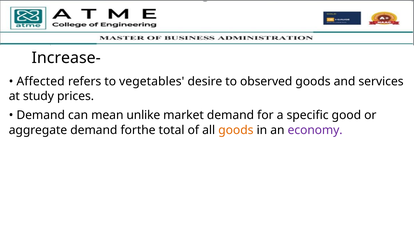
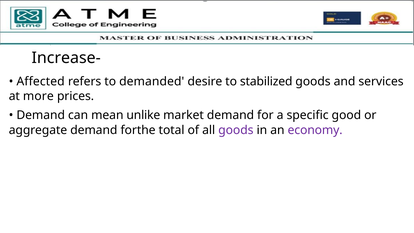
vegetables: vegetables -> demanded (152, 81)
observed: observed -> stabilized (266, 81)
study: study -> more (38, 96)
goods colour: orange -> purple (236, 130)
